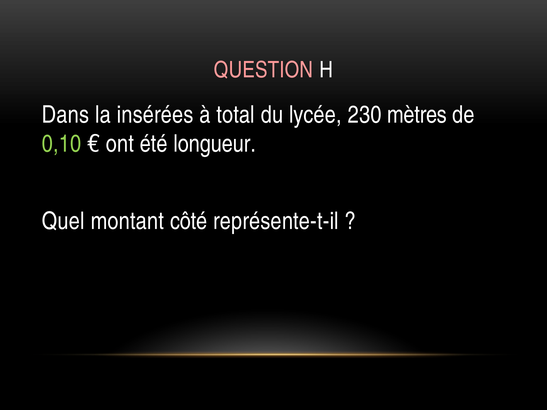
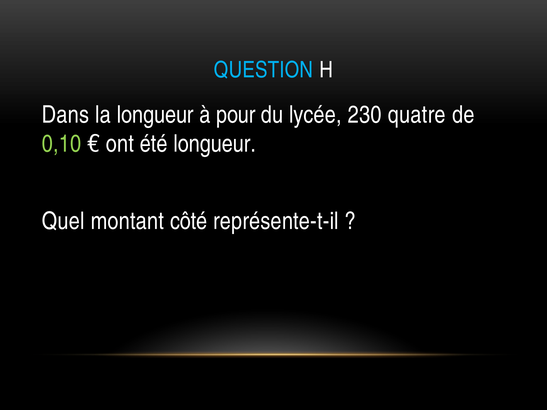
QUESTION colour: pink -> light blue (264, 70)
la insérées: insérées -> longueur (155, 115)
total: total -> pour (236, 115)
mètres: mètres -> quatre (417, 115)
